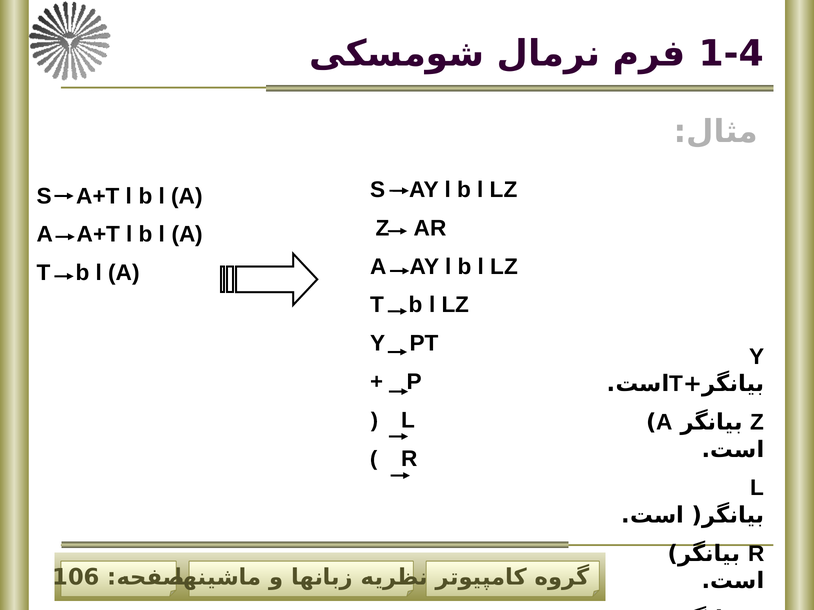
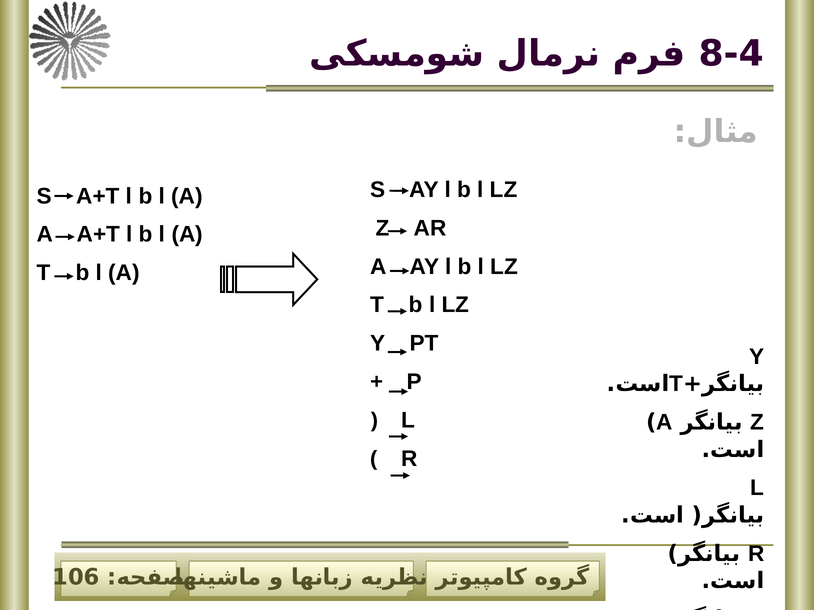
1-4: 1-4 -> 8-4 (731, 54)
